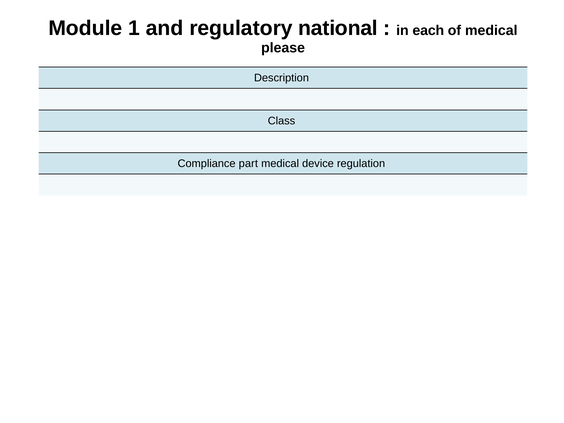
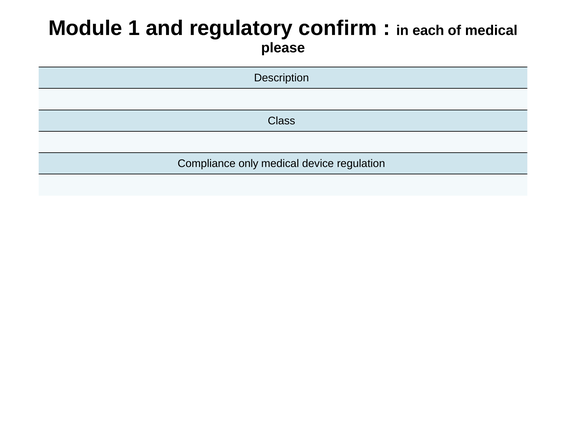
national: national -> confirm (338, 28)
part: part -> only (248, 164)
